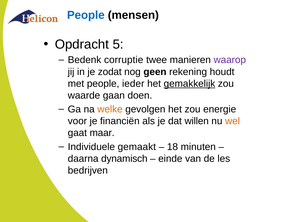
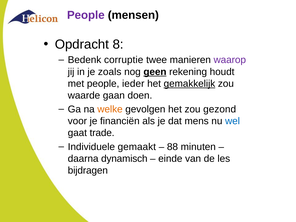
People colour: blue -> purple (86, 15)
5: 5 -> 8 (118, 44)
zodat: zodat -> zoals (110, 72)
geen underline: none -> present (155, 72)
energie: energie -> gezond (220, 109)
willen: willen -> mens (197, 121)
wel colour: orange -> blue (233, 121)
maar: maar -> trade (102, 133)
18: 18 -> 88 (172, 147)
bedrijven: bedrijven -> bijdragen (88, 170)
